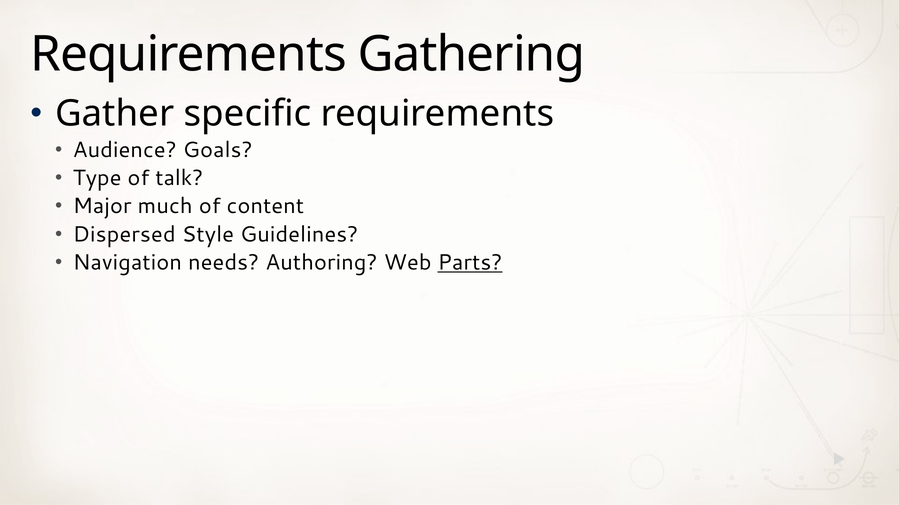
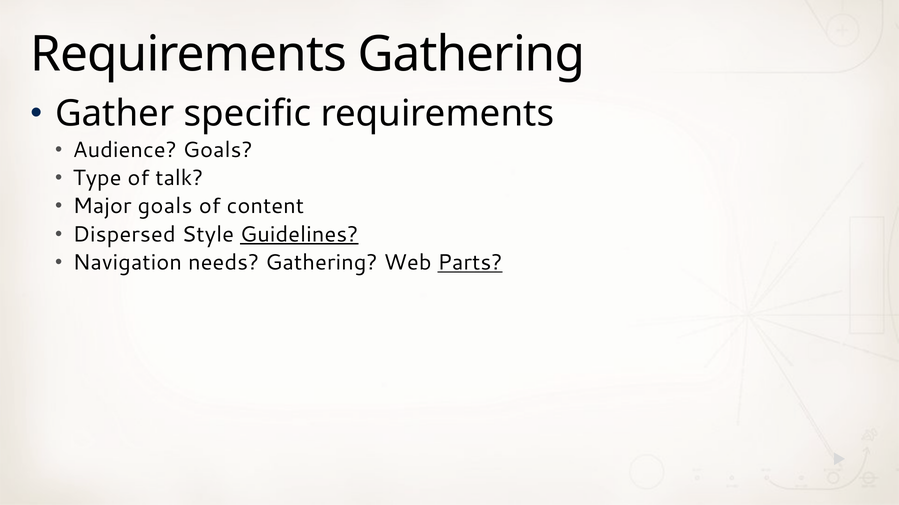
Major much: much -> goals (165, 206)
Guidelines underline: none -> present (299, 235)
needs Authoring: Authoring -> Gathering (322, 263)
